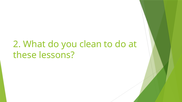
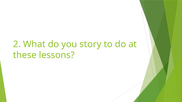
clean: clean -> story (90, 44)
